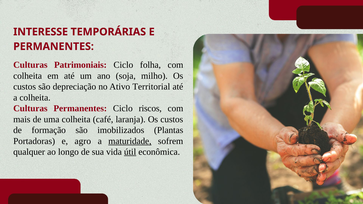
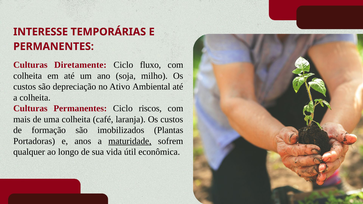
Patrimoniais: Patrimoniais -> Diretamente (80, 65)
folha: folha -> fluxo (150, 65)
Territorial: Territorial -> Ambiental (151, 87)
agro: agro -> anos (83, 141)
útil underline: present -> none (130, 152)
